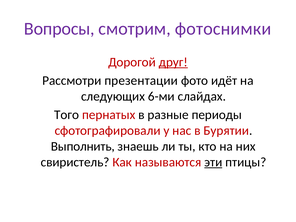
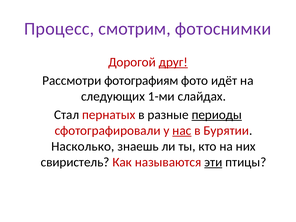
Вопросы: Вопросы -> Процесс (59, 29)
презентации: презентации -> фотографиям (141, 81)
6-ми: 6-ми -> 1-ми (161, 96)
Того: Того -> Стал (67, 115)
периоды underline: none -> present (217, 115)
нас underline: none -> present (182, 131)
Выполнить: Выполнить -> Насколько (83, 146)
